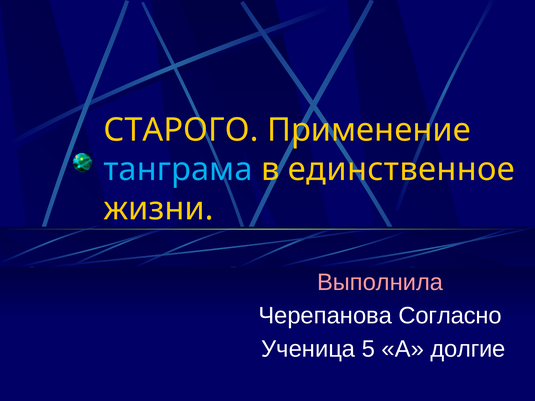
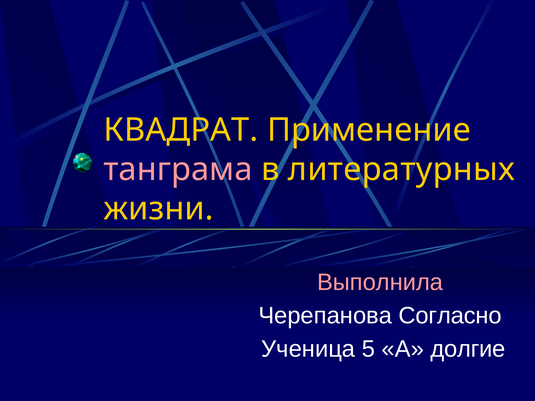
СТАРОГО: СТАРОГО -> КВАДРАТ (181, 130)
танграма colour: light blue -> pink (178, 169)
единственное: единственное -> литературных (401, 169)
